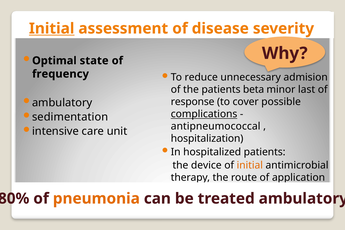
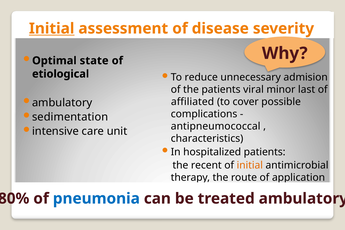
frequency: frequency -> etiological (61, 74)
beta: beta -> viral (253, 90)
response: response -> affiliated (193, 102)
complications underline: present -> none (204, 114)
hospitalization: hospitalization -> characteristics (207, 139)
device: device -> recent (206, 165)
pneumonia colour: orange -> blue (96, 199)
